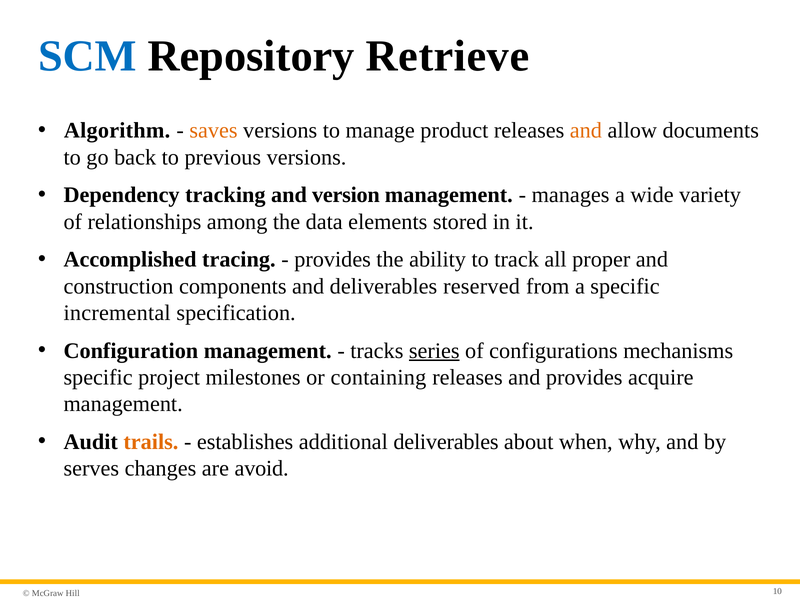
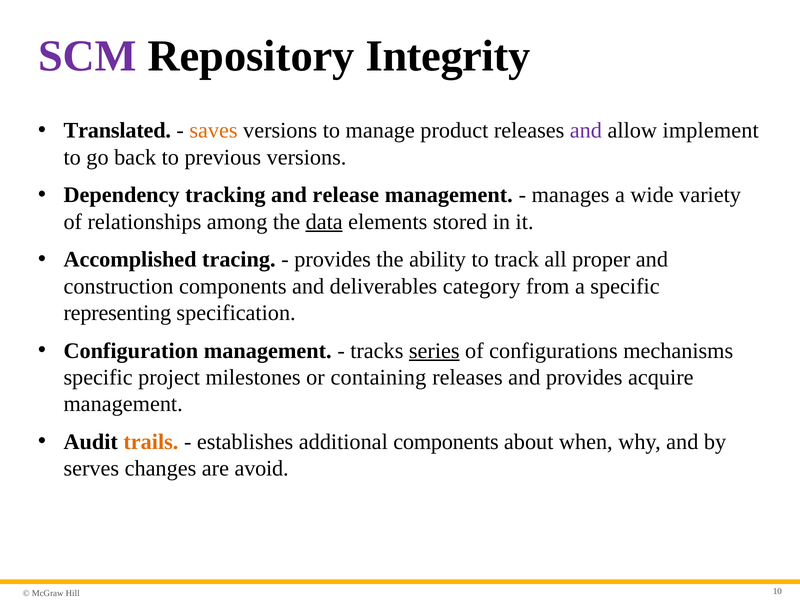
SCM colour: blue -> purple (87, 56)
Retrieve: Retrieve -> Integrity (448, 56)
Algorithm: Algorithm -> Translated (117, 131)
and colour: orange -> purple (586, 131)
documents: documents -> implement (711, 131)
version: version -> release (346, 195)
data underline: none -> present (324, 222)
reserved: reserved -> category (482, 286)
incremental: incremental -> representing (117, 313)
additional deliverables: deliverables -> components (446, 442)
